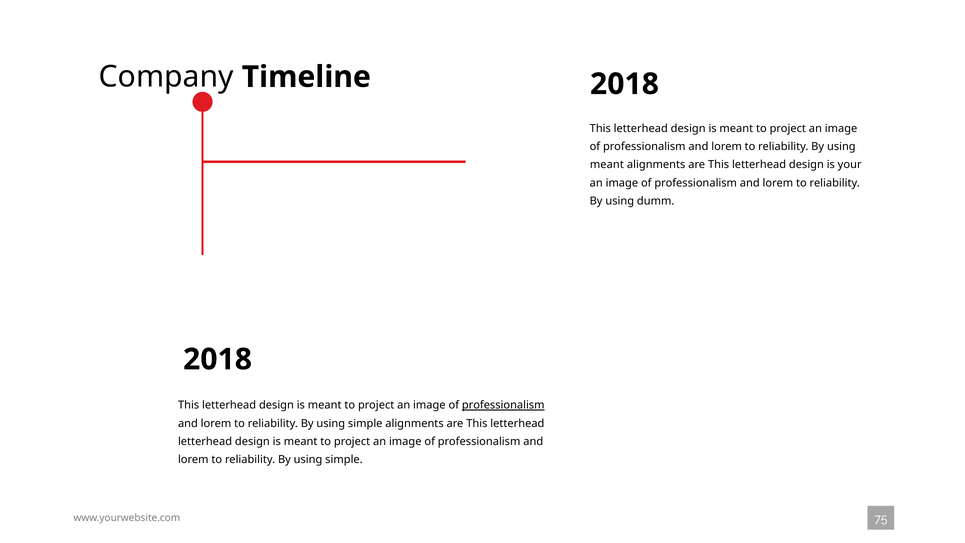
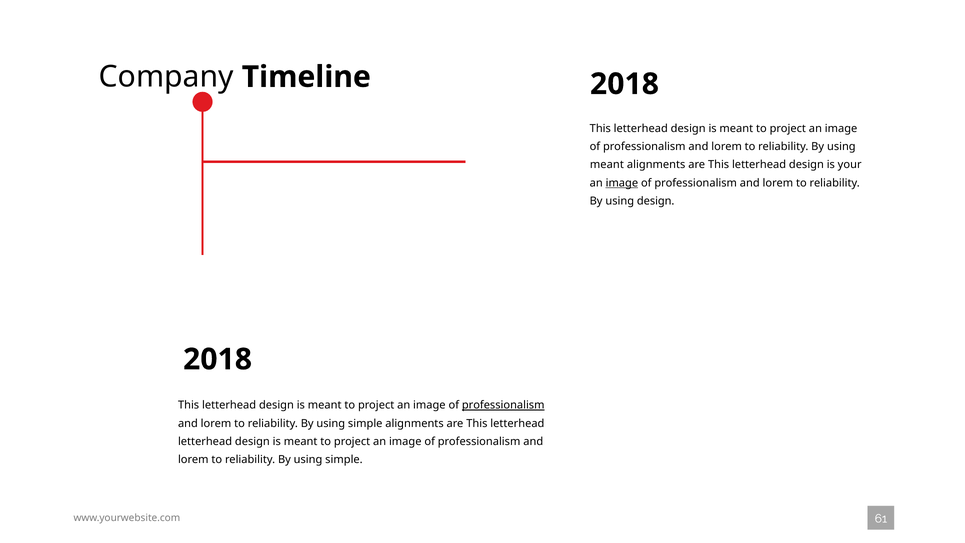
image underline: none -> present (622, 183)
using dumm: dumm -> design (656, 201)
75: 75 -> 61 (881, 518)
